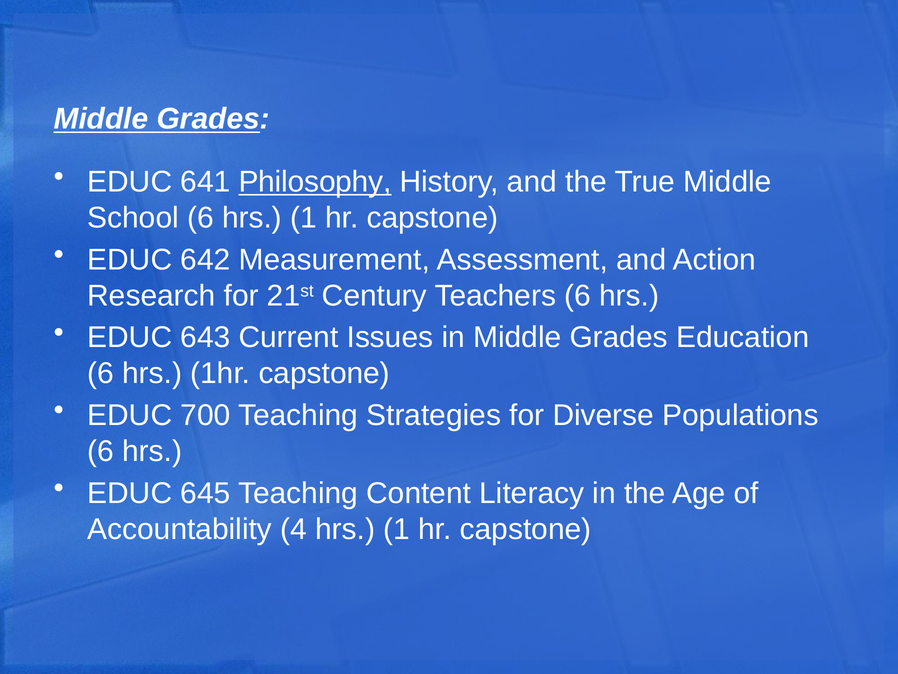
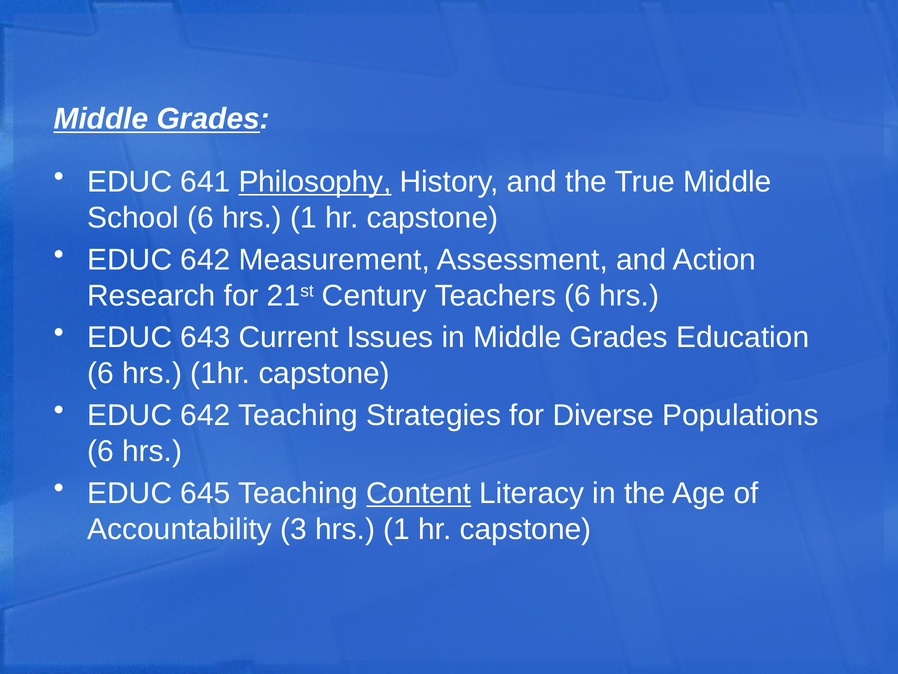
700: 700 -> 642 (205, 415)
Content underline: none -> present (419, 493)
4: 4 -> 3 (294, 529)
